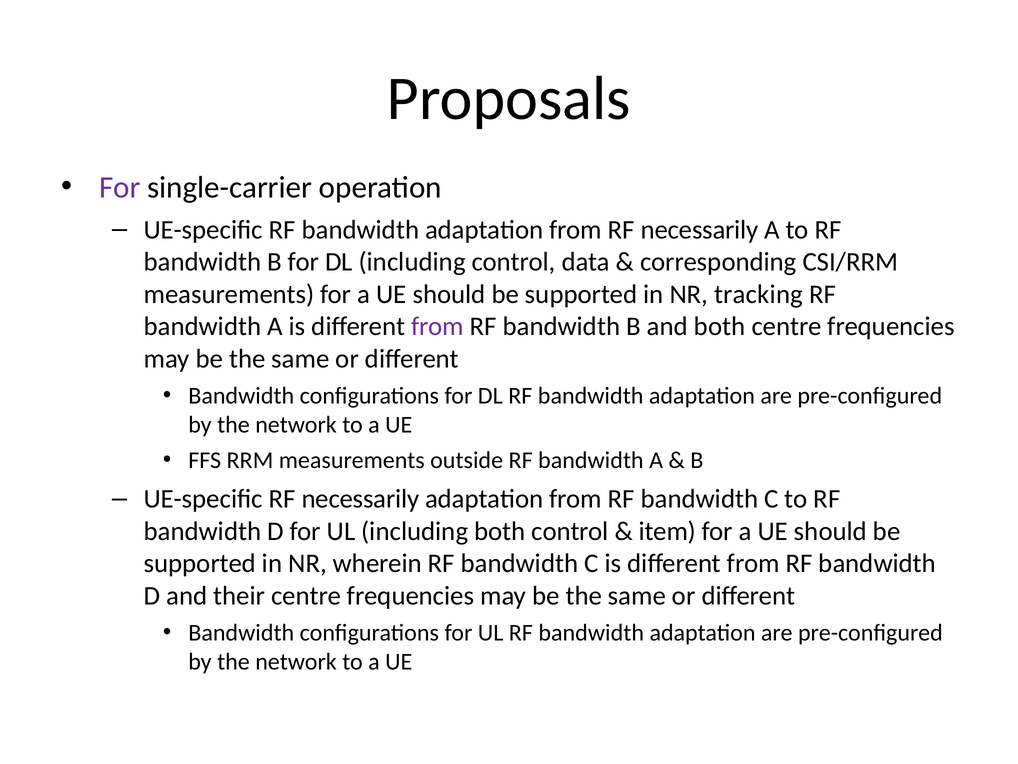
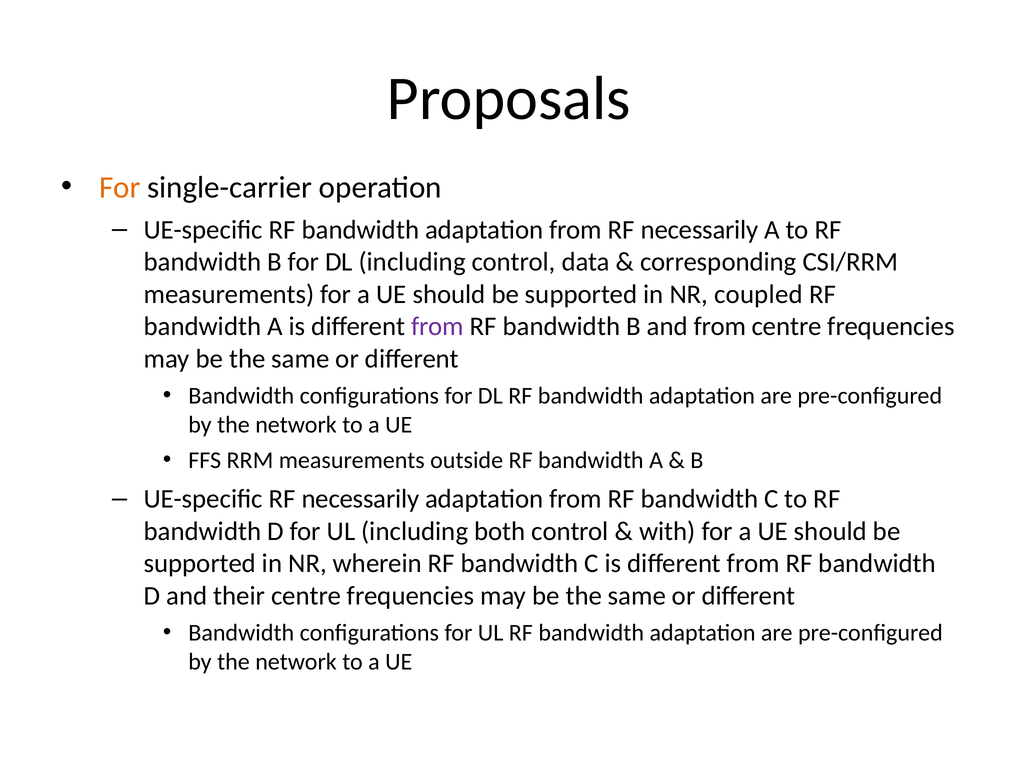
For colour: purple -> orange (120, 187)
tracking: tracking -> coupled (759, 294)
and both: both -> from (720, 326)
item: item -> with (667, 531)
